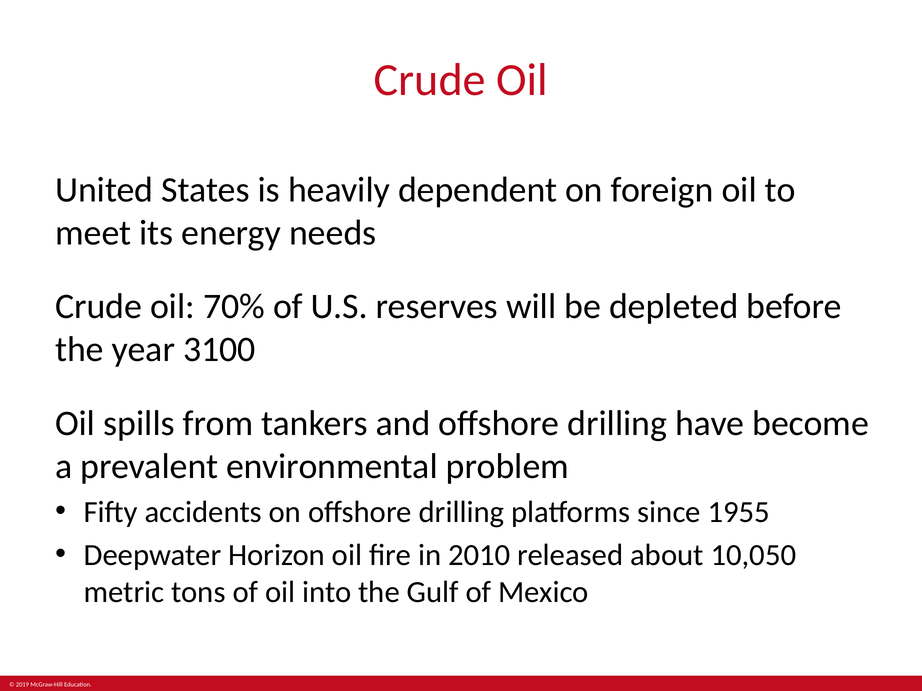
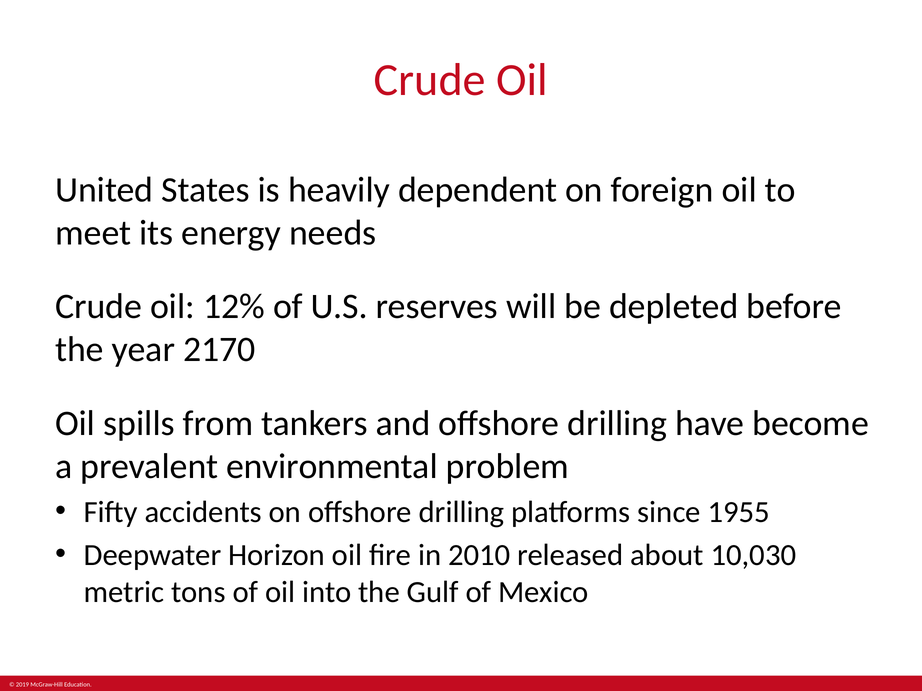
70%: 70% -> 12% (234, 307)
3100: 3100 -> 2170 (219, 350)
10,050: 10,050 -> 10,030 (753, 555)
